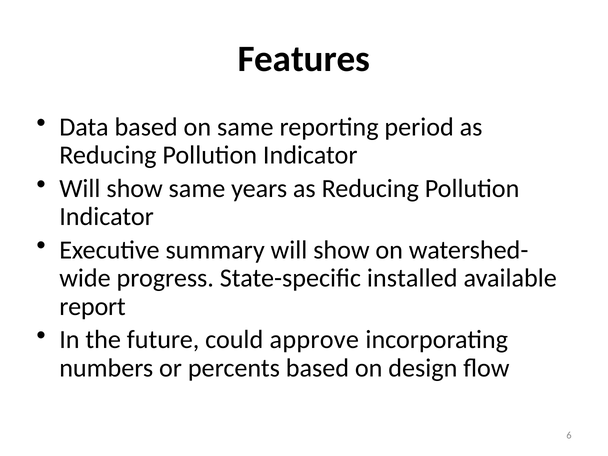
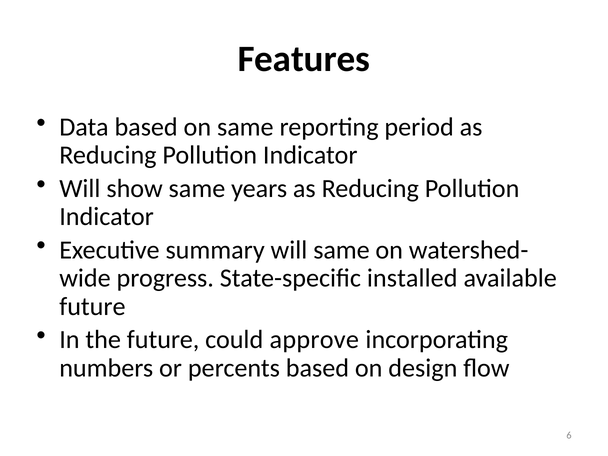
summary will show: show -> same (341, 250)
report: report -> future (92, 306)
